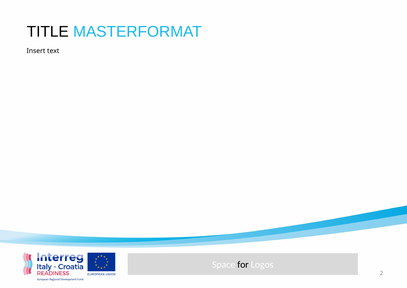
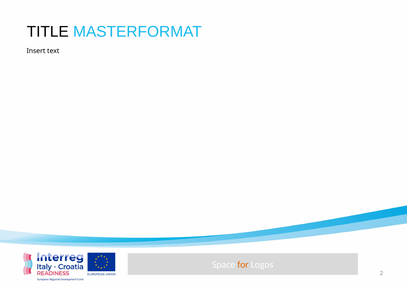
for colour: black -> orange (243, 265)
